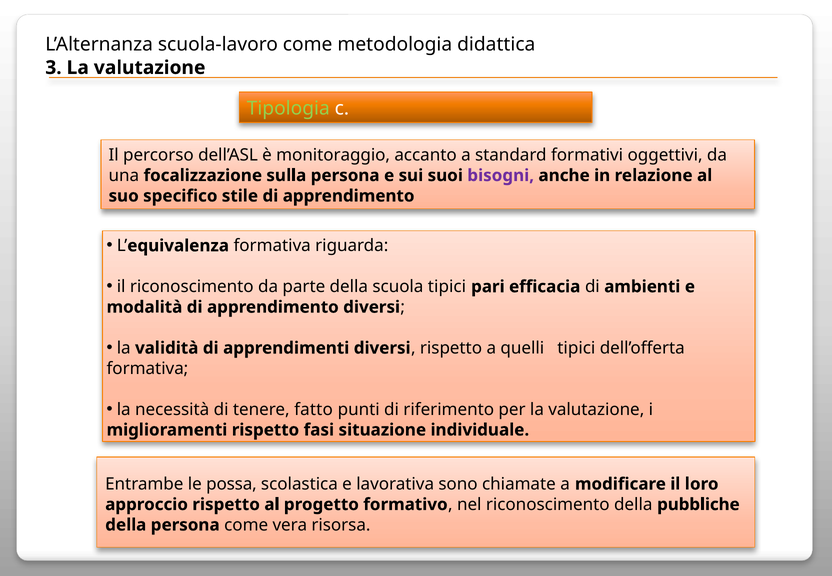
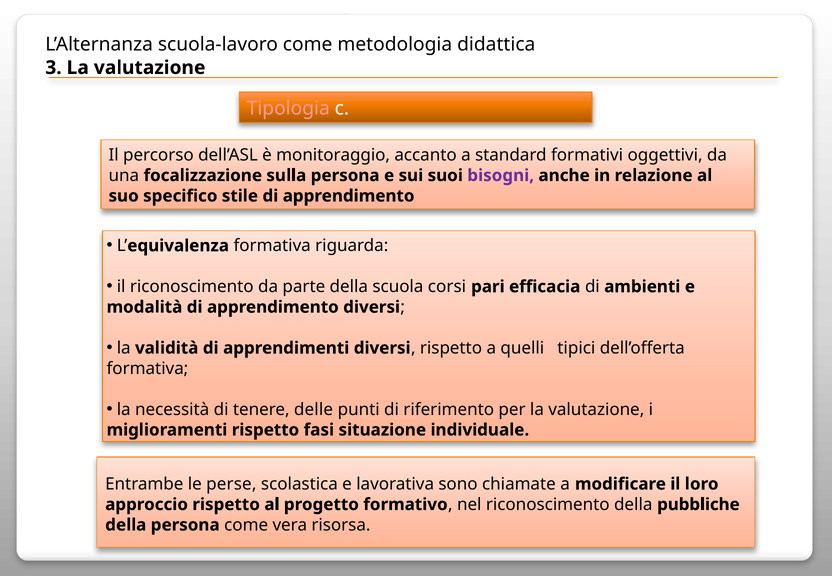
Tipologia colour: light green -> pink (288, 109)
scuola tipici: tipici -> corsi (447, 287)
fatto: fatto -> delle (314, 409)
possa: possa -> perse (231, 484)
